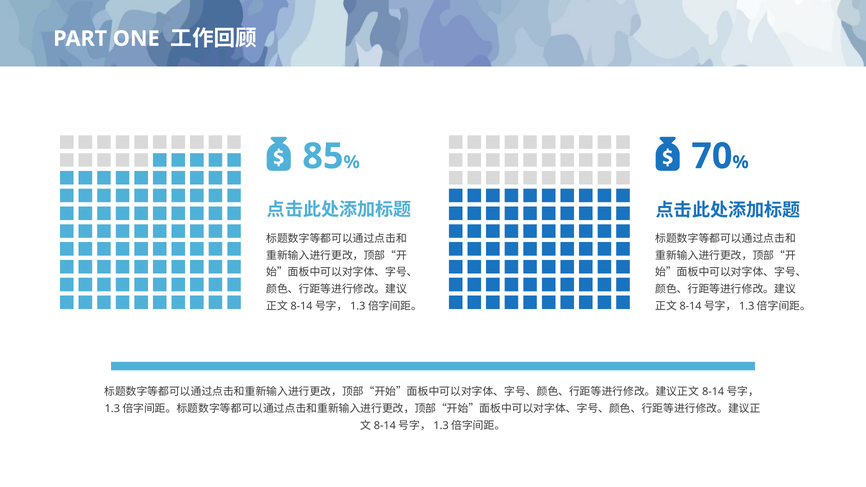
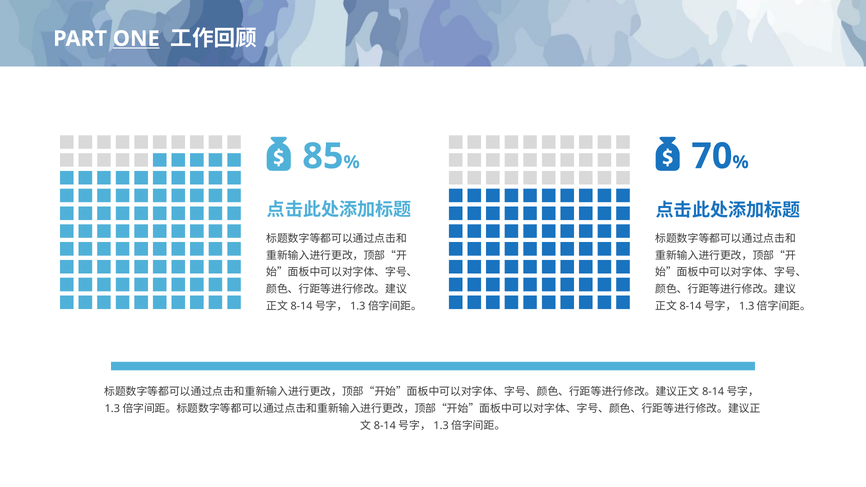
ONE underline: none -> present (136, 39)
